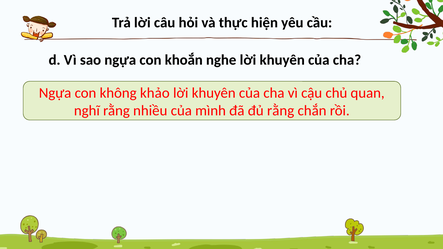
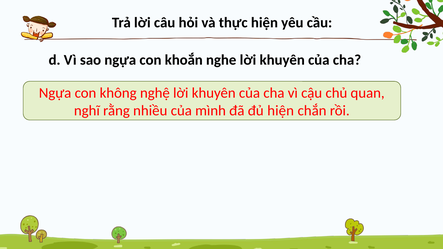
khảo: khảo -> nghệ (155, 93)
đủ rằng: rằng -> hiện (281, 111)
